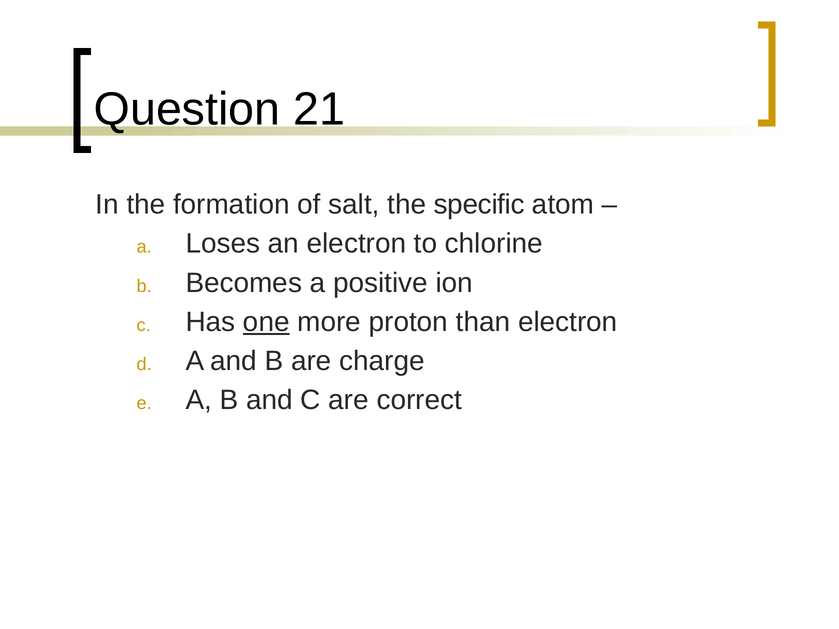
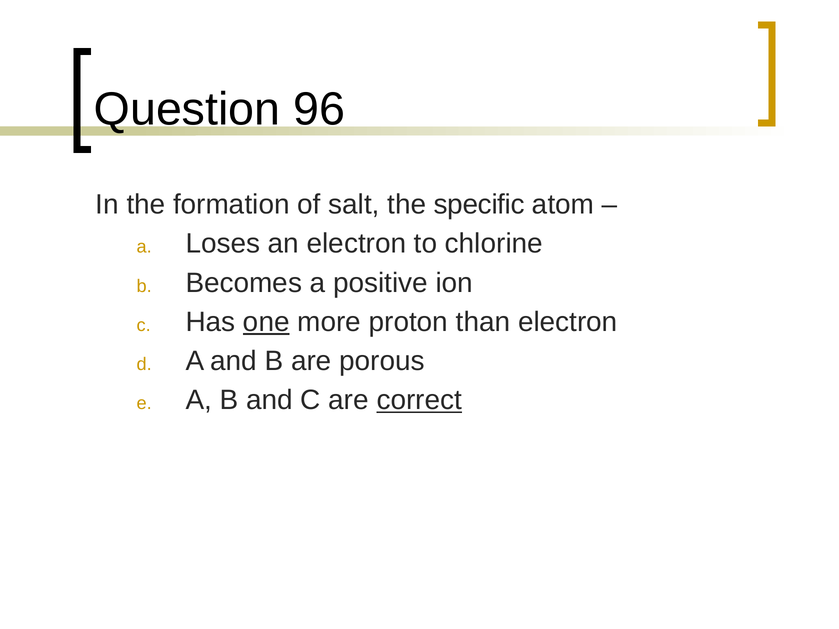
21: 21 -> 96 (319, 110)
charge: charge -> porous (382, 361)
correct underline: none -> present (419, 400)
